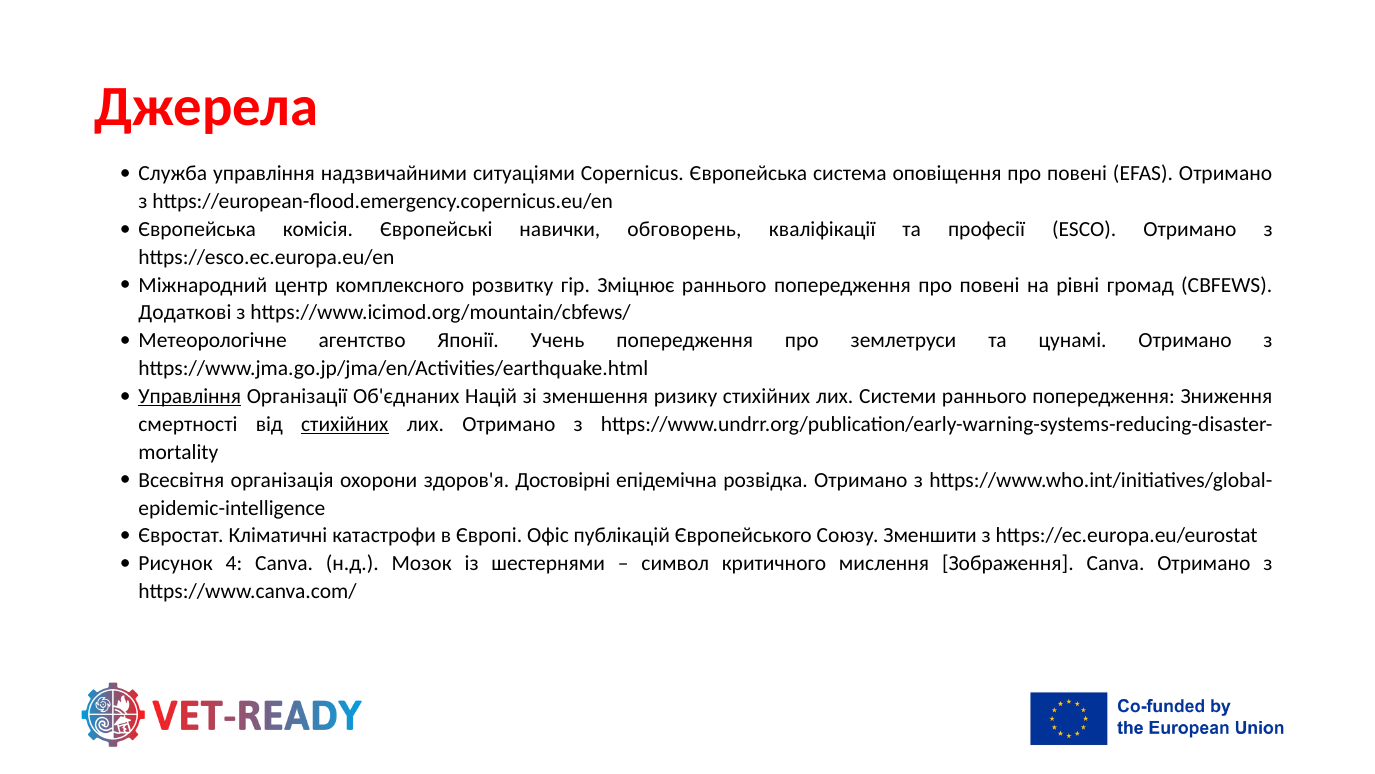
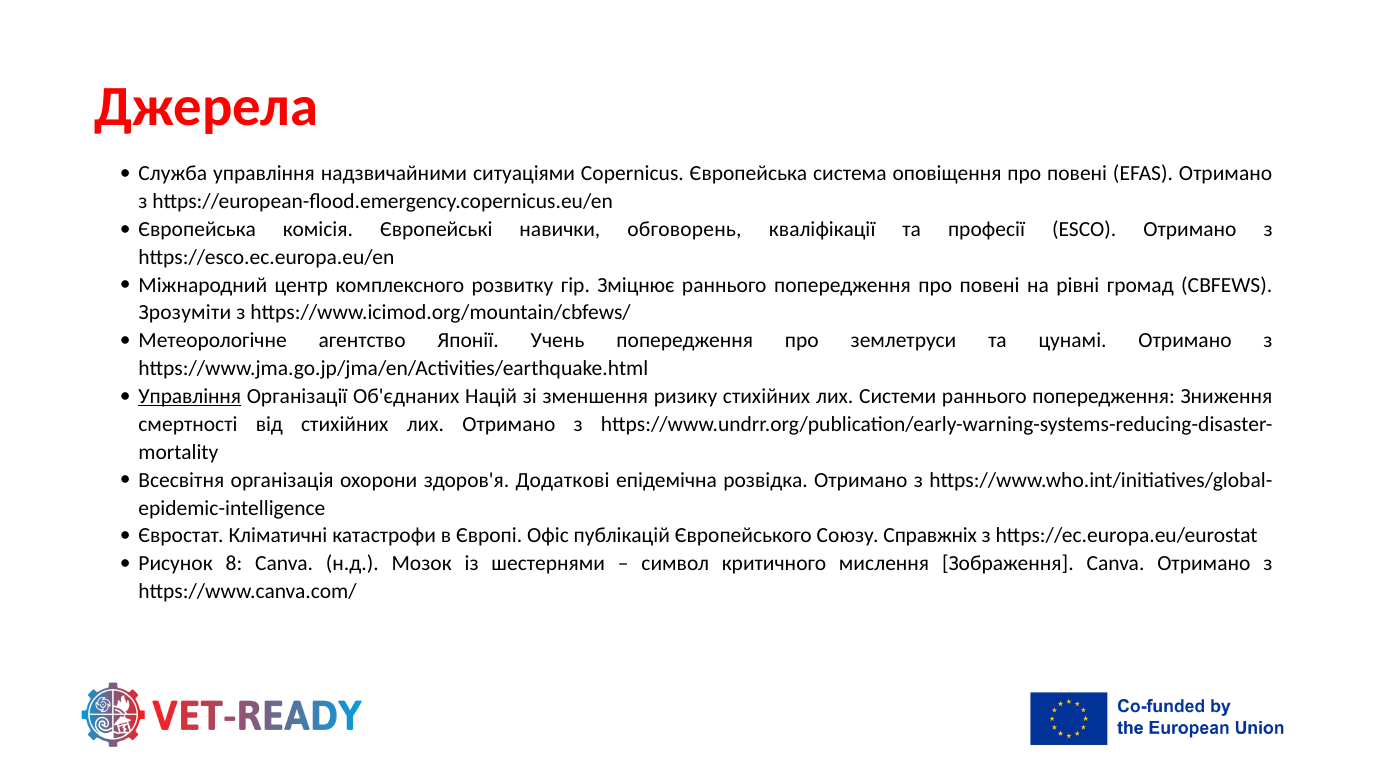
Додаткові: Додаткові -> Зрозуміти (185, 313)
стихійних underline: present -> none (345, 424)
Достовірні: Достовірні -> Додаткові (563, 480)
Зменшити: Зменшити -> Справжніх (930, 535)
4: 4 -> 8 (234, 563)
